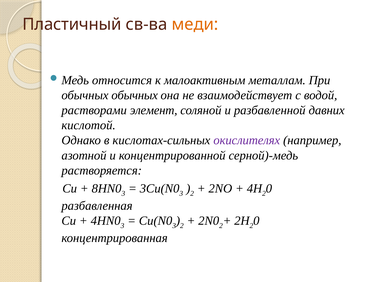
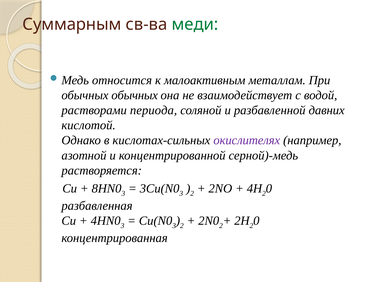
Пластичный: Пластичный -> Суммарным (72, 24)
меди colour: orange -> green (195, 24)
элемент: элемент -> периода (154, 110)
